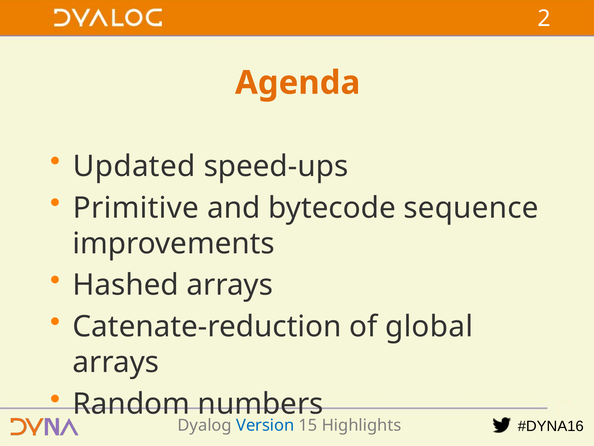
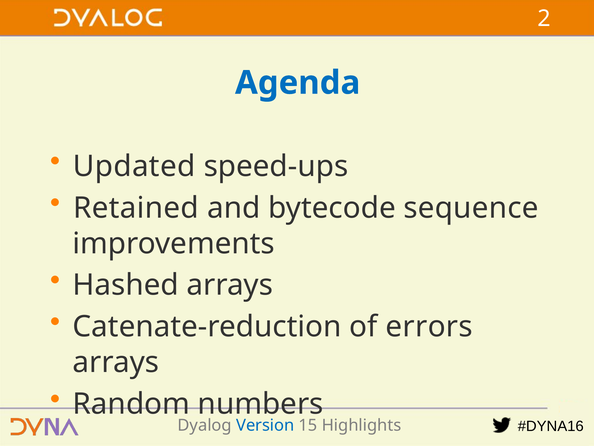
Agenda colour: orange -> blue (298, 83)
Primitive: Primitive -> Retained (136, 208)
global: global -> errors (429, 326)
